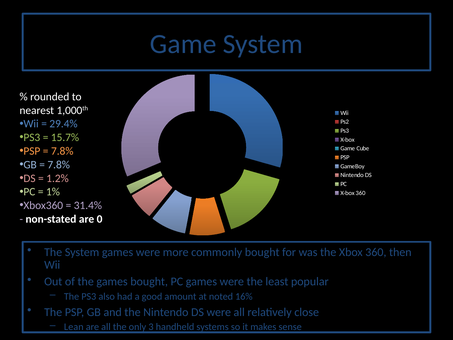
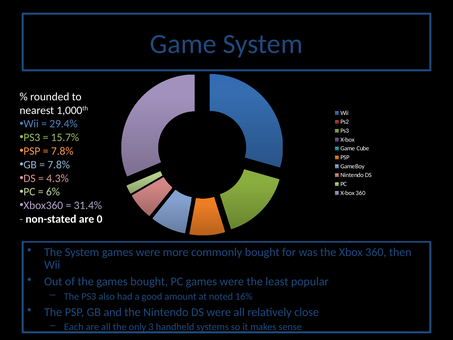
1.2%: 1.2% -> 4.3% (58, 178)
1%: 1% -> 6% (53, 192)
Lean: Lean -> Each (74, 327)
